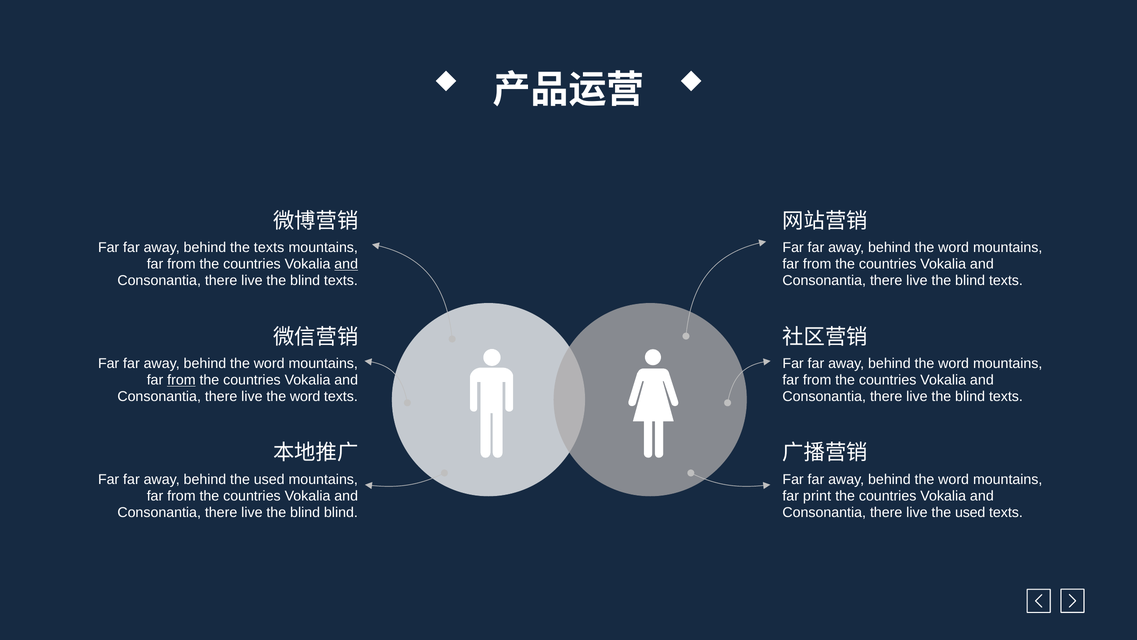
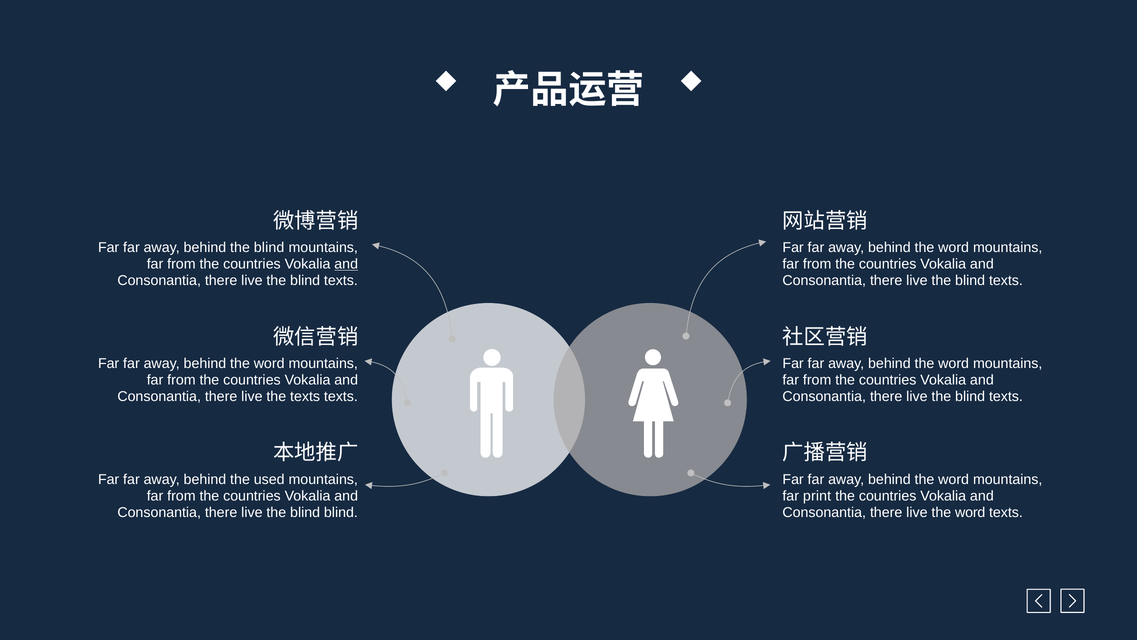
behind the texts: texts -> blind (269, 247)
from underline: present -> none (181, 380)
live the word: word -> texts (305, 396)
live the used: used -> word (970, 512)
